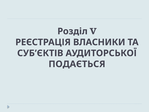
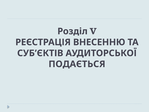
ВЛАСНИКИ: ВЛАСНИКИ -> ВНЕСЕННЮ (99, 42)
